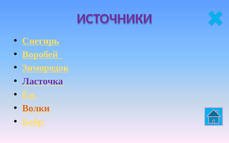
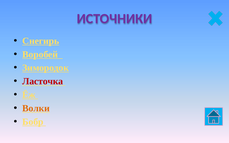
Ласточка colour: purple -> red (43, 81)
